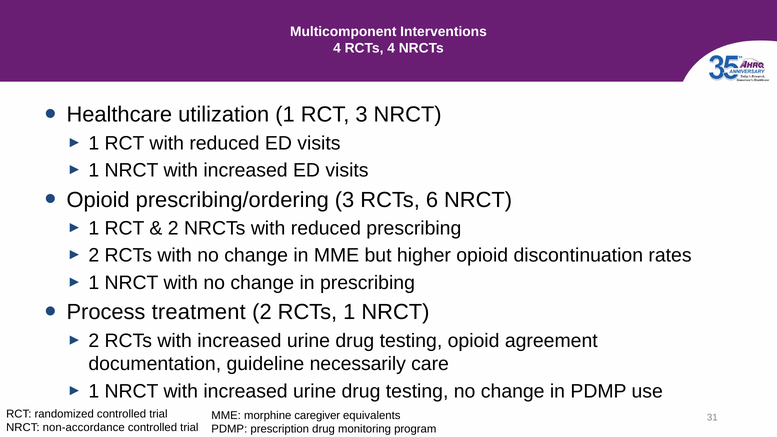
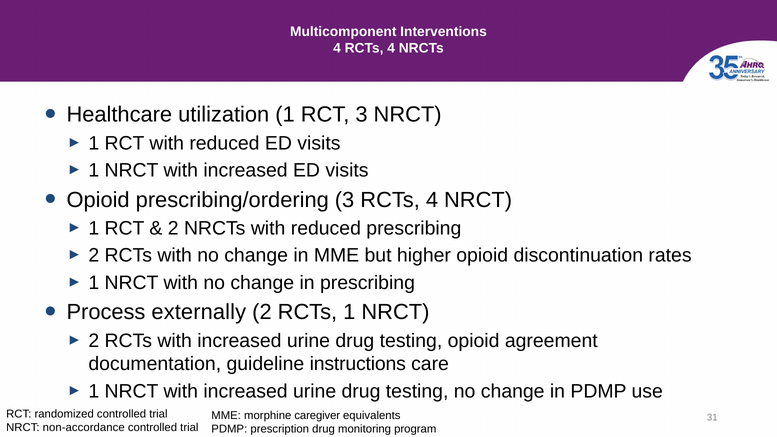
3 RCTs 6: 6 -> 4 (432, 200)
treatment: treatment -> externally (199, 312)
necessarily: necessarily -> instructions (358, 364)
